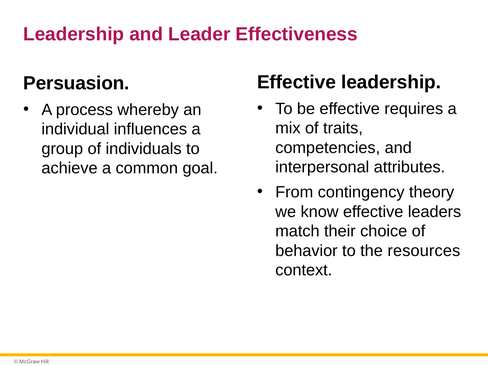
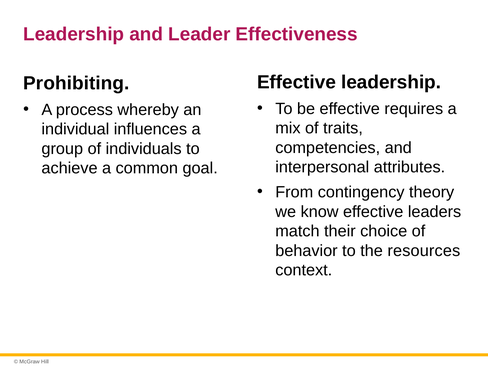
Persuasion: Persuasion -> Prohibiting (76, 83)
